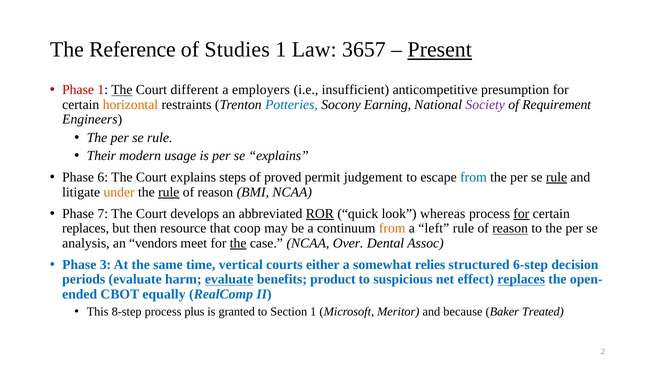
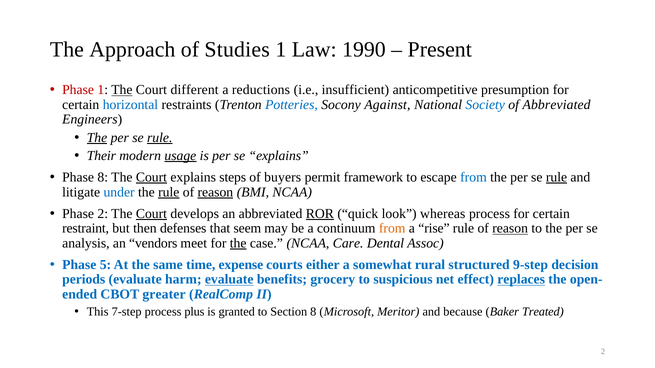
Reference: Reference -> Approach (132, 50)
3657: 3657 -> 1990 (364, 50)
Present underline: present -> none (440, 50)
employers: employers -> reductions (261, 90)
horizontal colour: orange -> blue (130, 105)
Earning: Earning -> Against (387, 105)
Society colour: purple -> blue (485, 105)
of Requirement: Requirement -> Abbreviated (557, 105)
The underline: none -> present (97, 138)
rule underline: none -> present (160, 138)
usage underline: none -> present (180, 156)
Phase 6: 6 -> 8 (103, 177)
Court underline: none -> present (151, 177)
proved: proved -> buyers (283, 177)
judgement: judgement -> framework (373, 177)
under colour: orange -> blue (119, 192)
reason underline: none -> present (215, 192)
Phase 7: 7 -> 2 (103, 214)
Court underline: none -> present (151, 214)
for underline: present -> none (521, 214)
replaces: replaces -> restraint (86, 229)
resource: resource -> defenses (183, 229)
coop: coop -> seem (247, 229)
left: left -> rise (434, 229)
Over: Over -> Care (348, 243)
3: 3 -> 5 (105, 265)
vertical: vertical -> expense (241, 265)
relies: relies -> rural (430, 265)
6-step: 6-step -> 9-step (531, 265)
product: product -> grocery (333, 280)
equally: equally -> greater (164, 294)
8-step: 8-step -> 7-step (127, 312)
Section 1: 1 -> 8 (313, 312)
